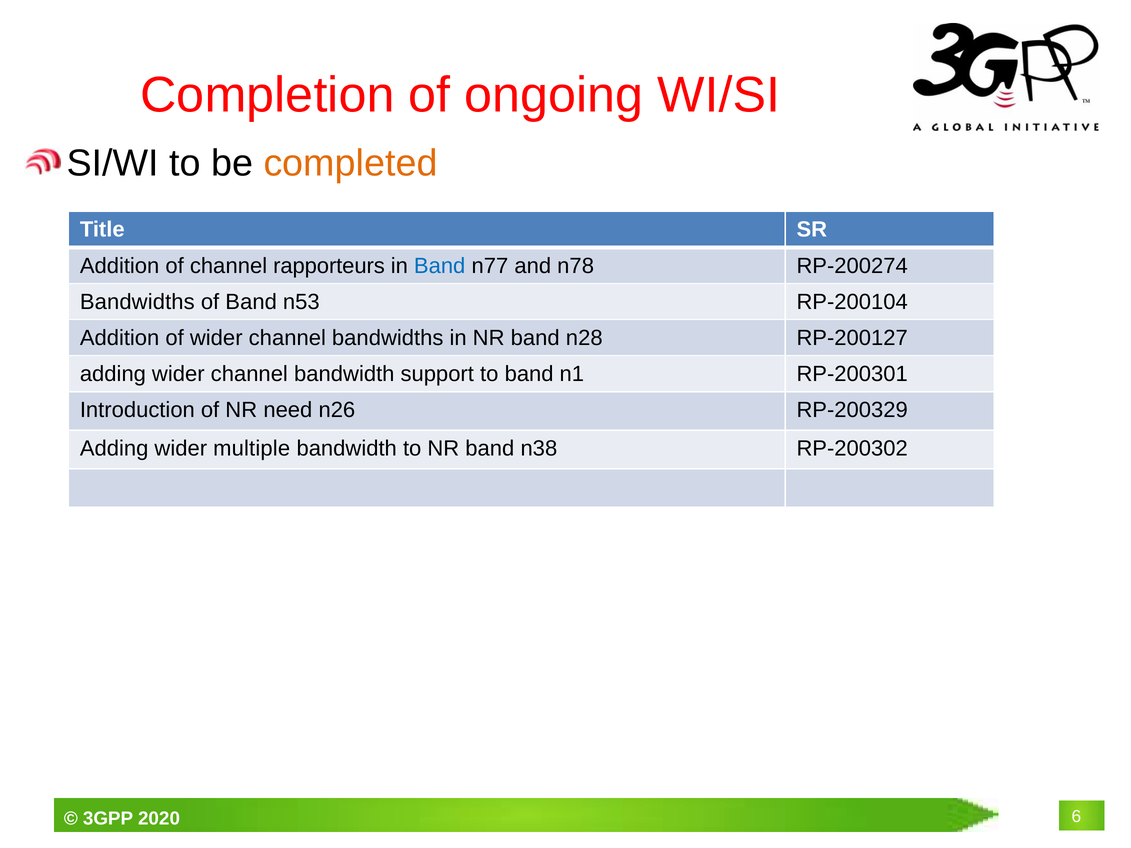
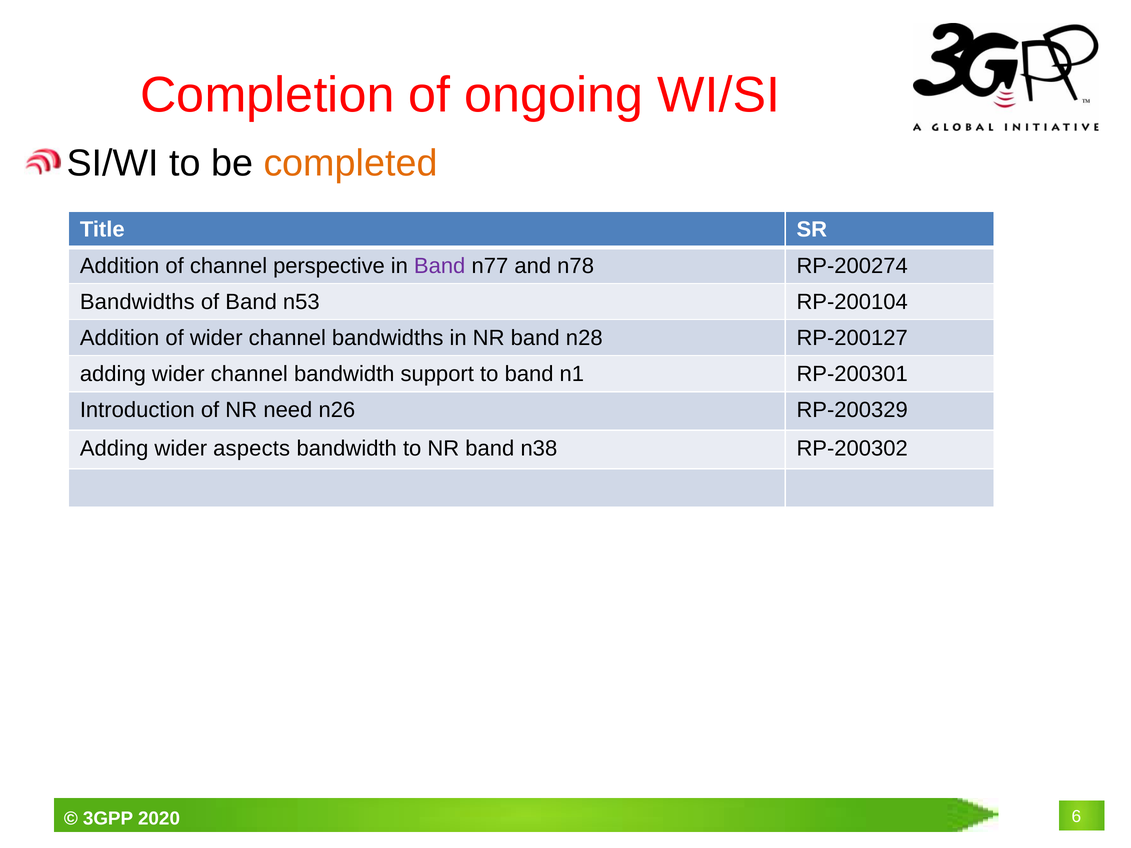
rapporteurs: rapporteurs -> perspective (329, 266)
Band colour: blue -> purple (440, 266)
multiple: multiple -> aspects (252, 449)
